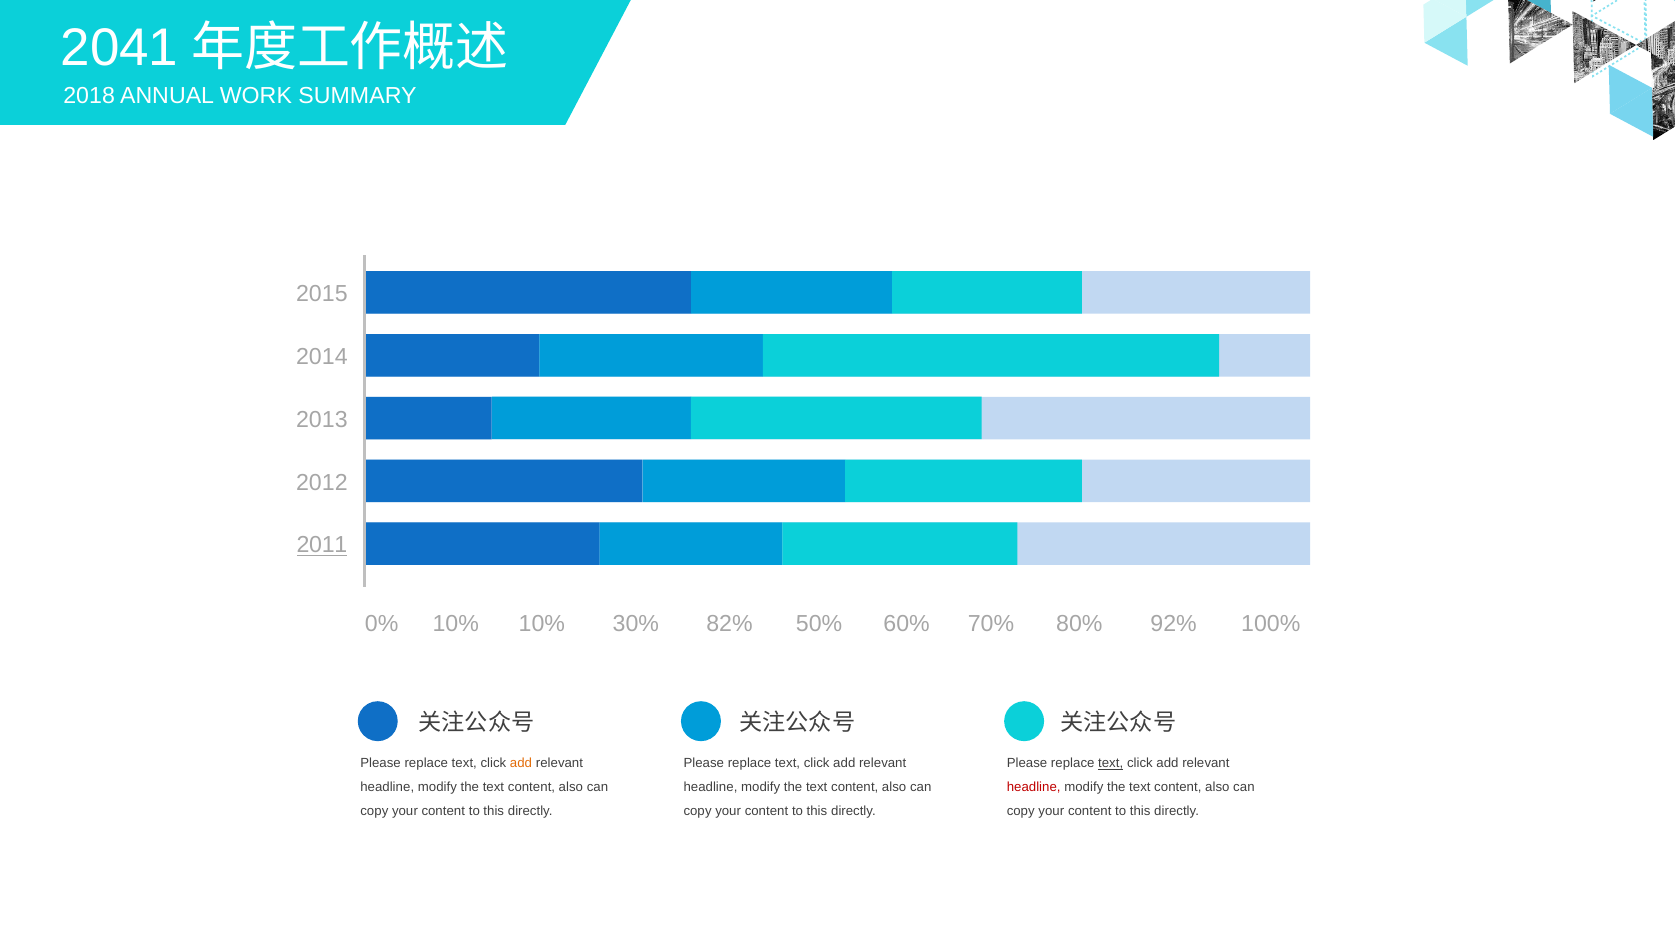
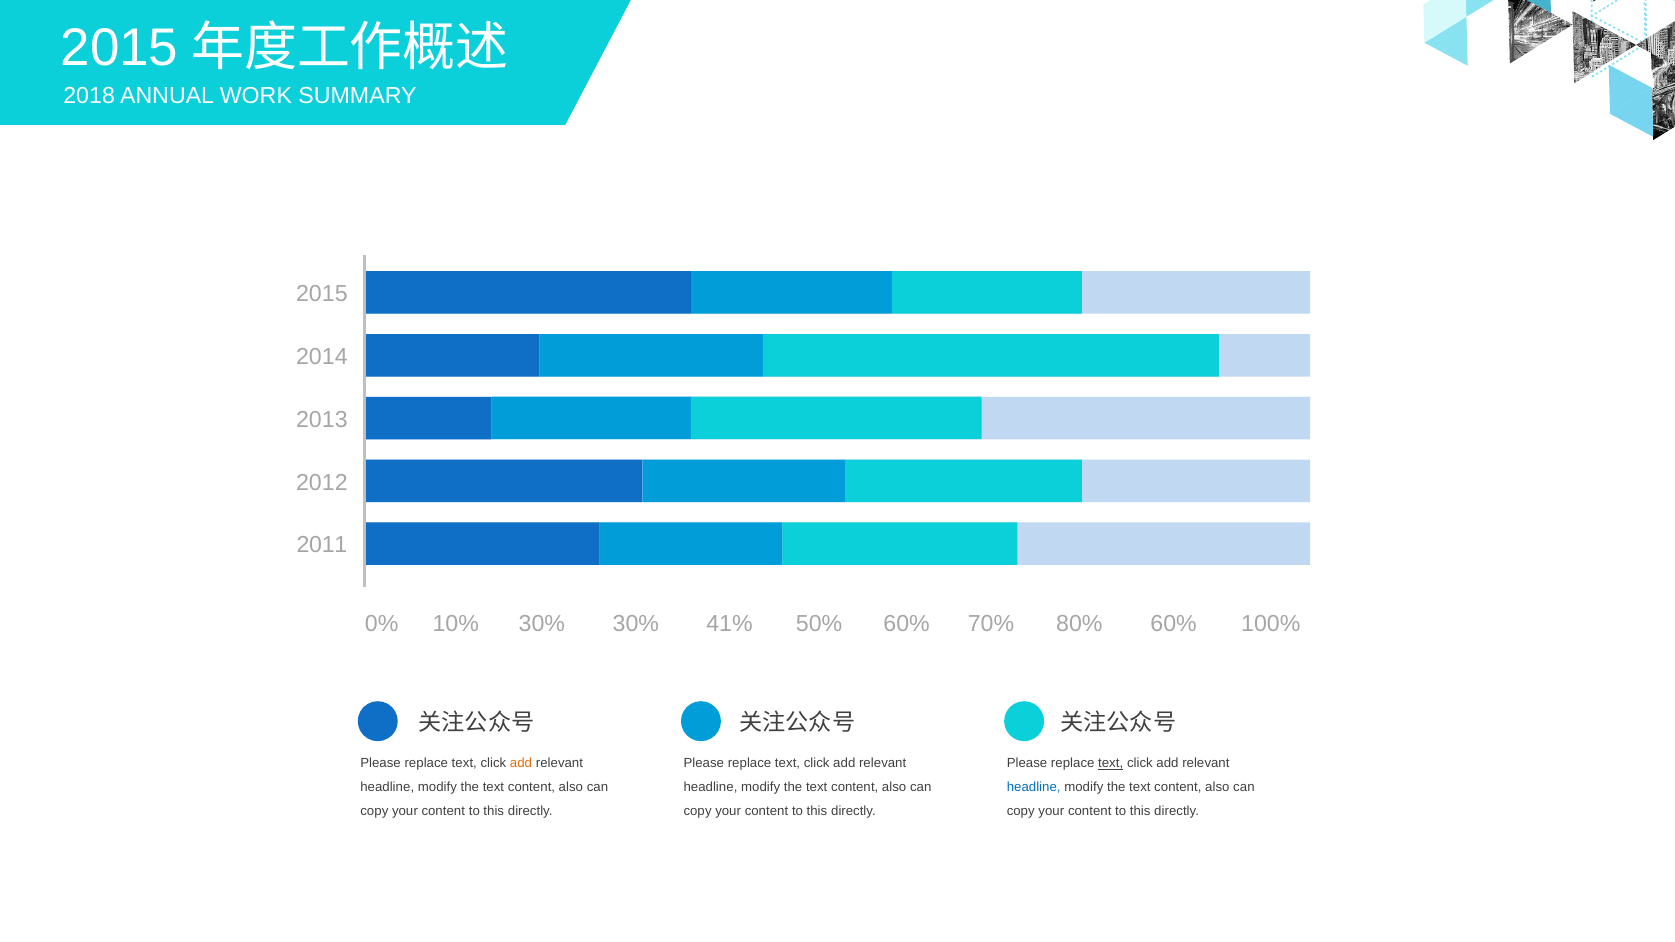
2041: 2041 -> 2015 (120, 48)
2011 underline: present -> none (322, 545)
10%: 10% -> 30% (542, 624)
82%: 82% -> 41% (729, 624)
80% 92%: 92% -> 60% (1174, 624)
headline colour: red -> blue (1034, 787)
